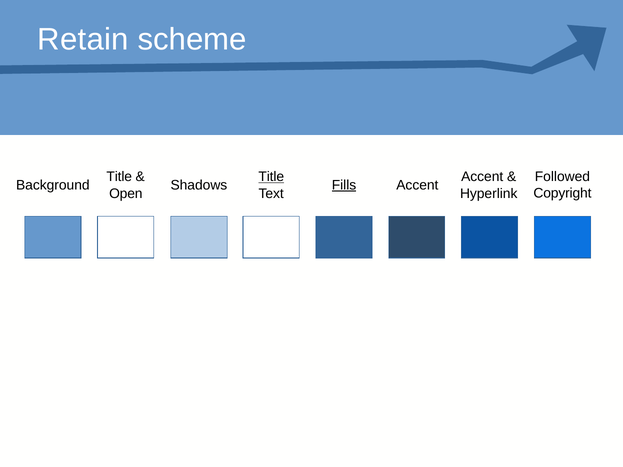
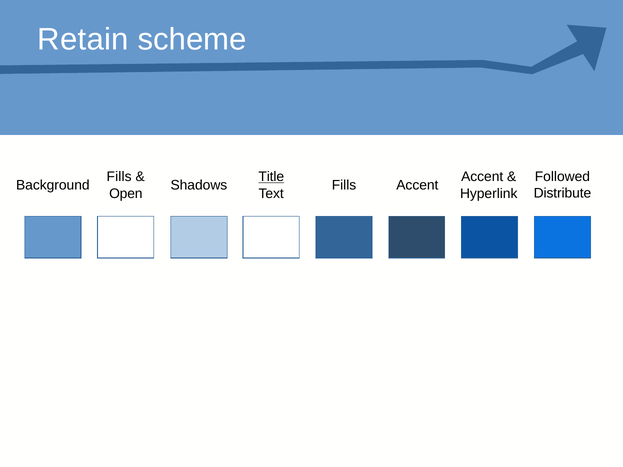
Title: Title -> Fills (119, 177)
Fills underline: present -> none (344, 185)
Copyright: Copyright -> Distribute (562, 193)
